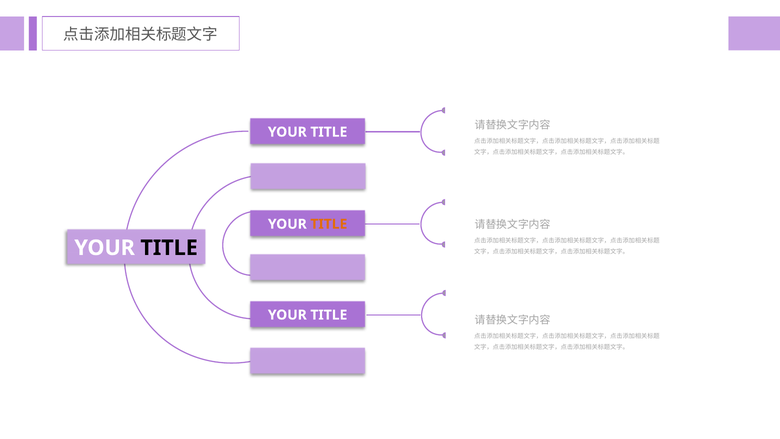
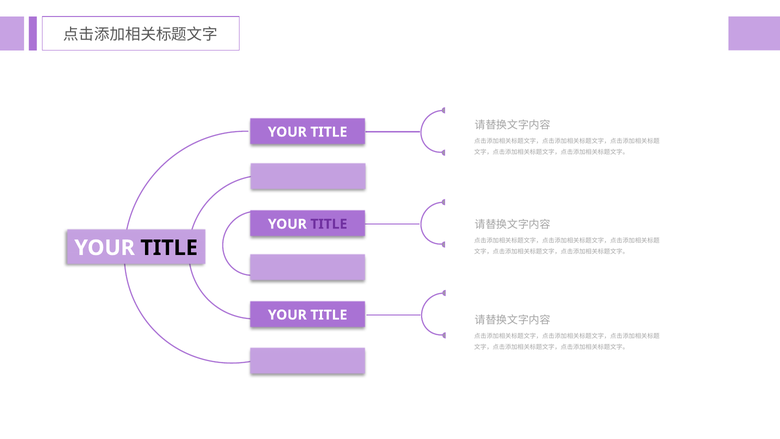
TITLE colour: orange -> purple (329, 224)
